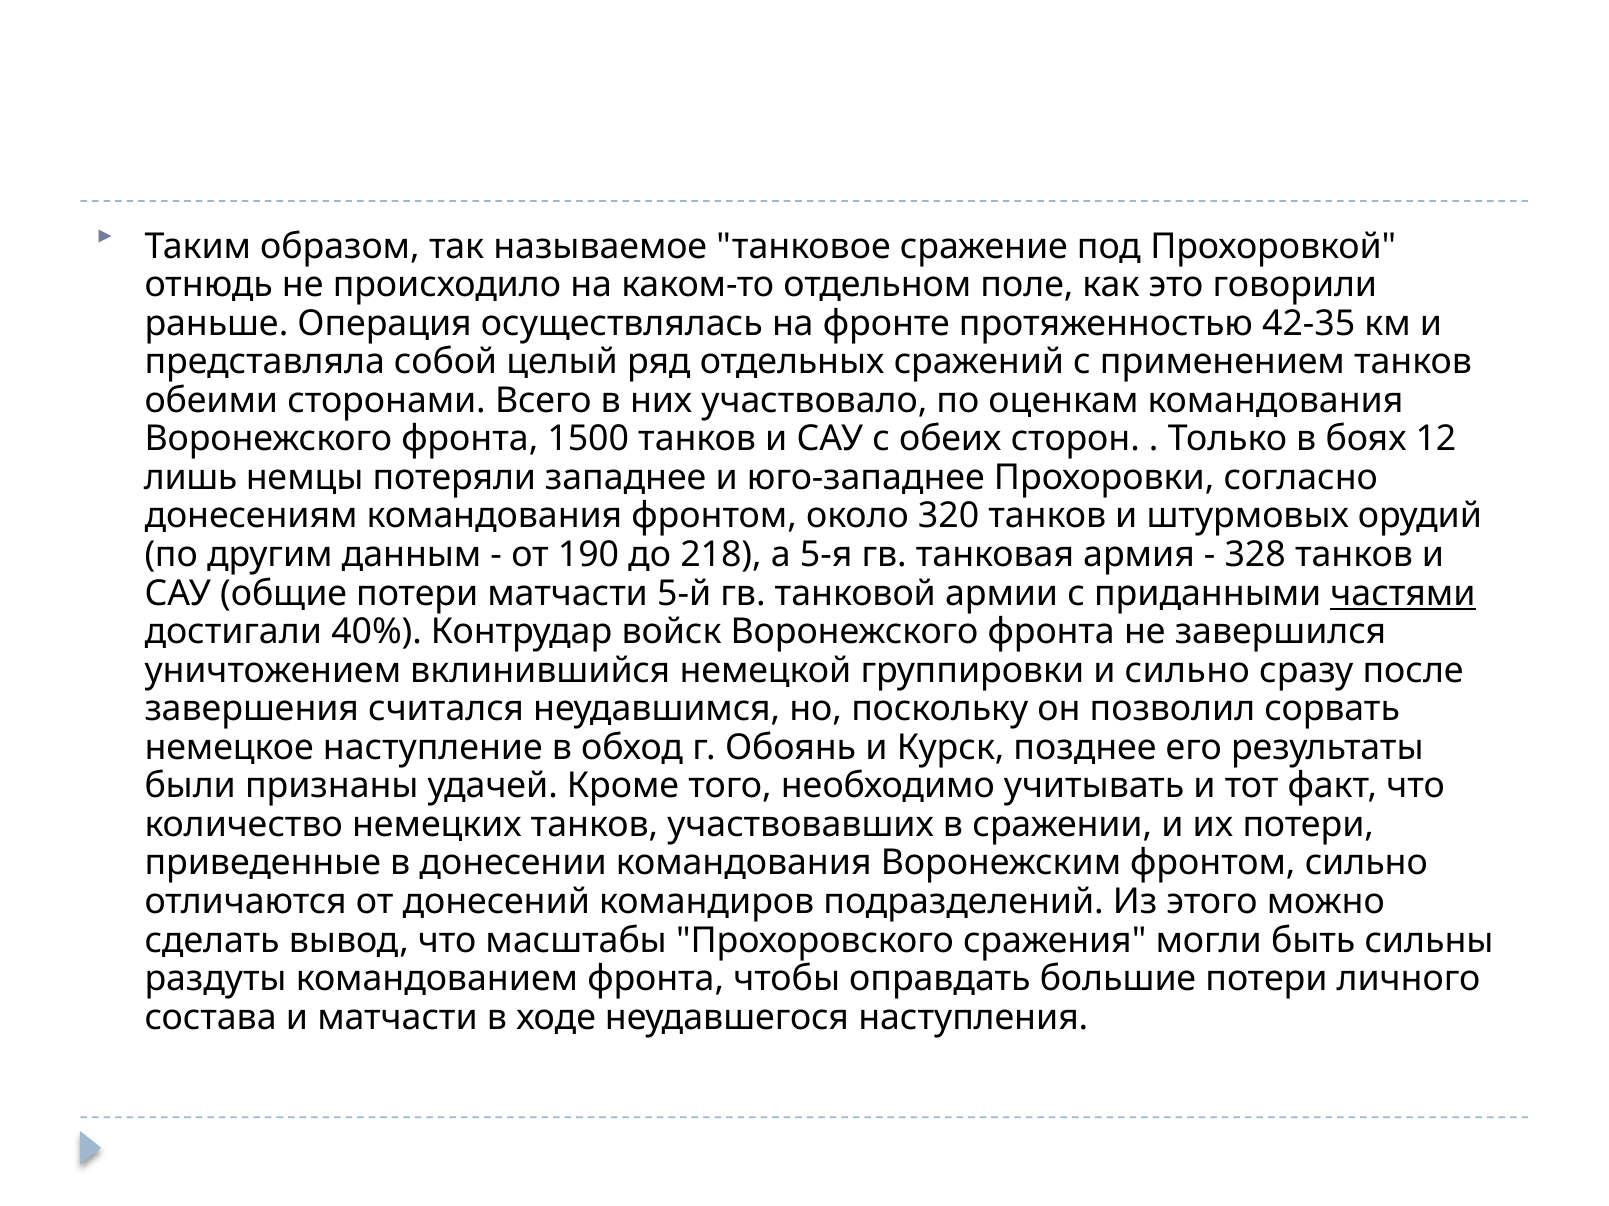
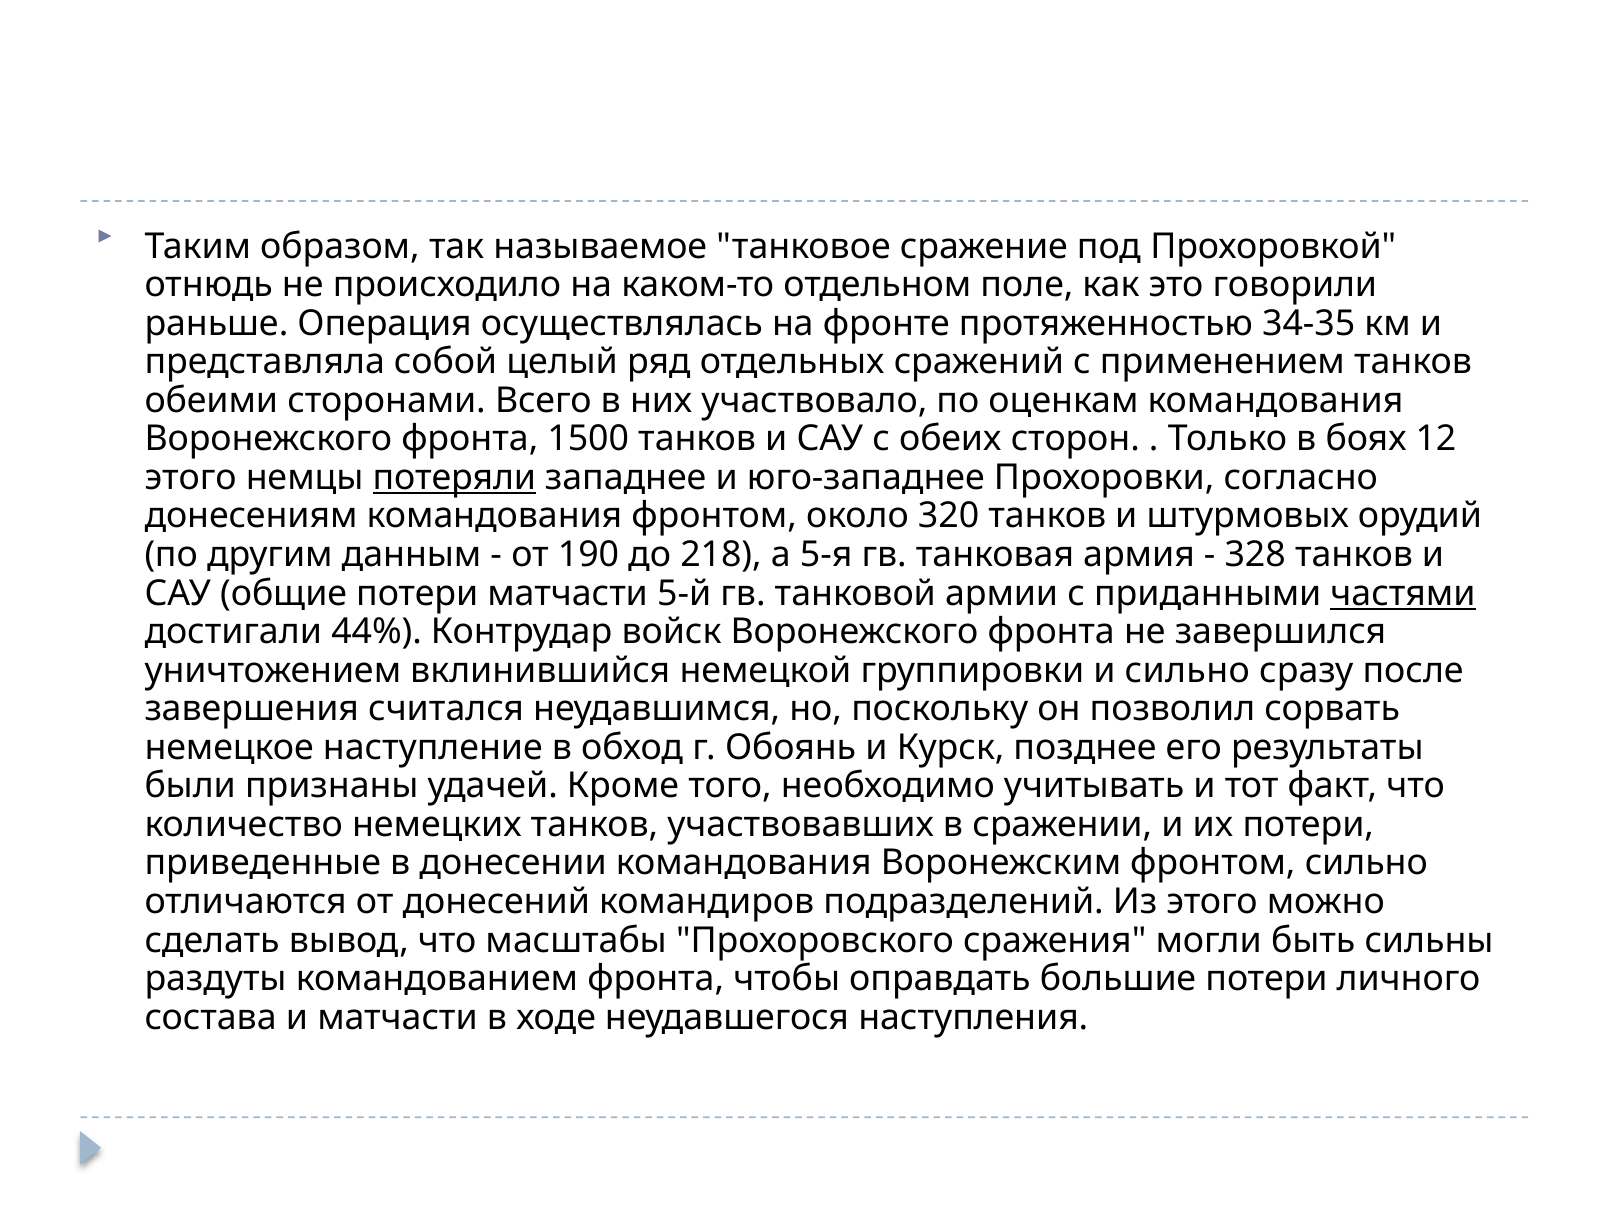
42-35: 42-35 -> 34-35 (1309, 324)
лишь: лишь -> этого (191, 478)
потеряли underline: none -> present (454, 478)
40%: 40% -> 44% (377, 632)
